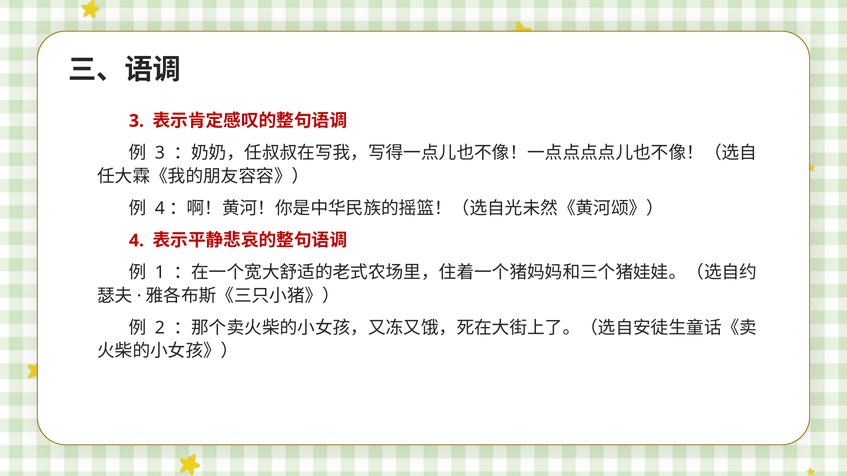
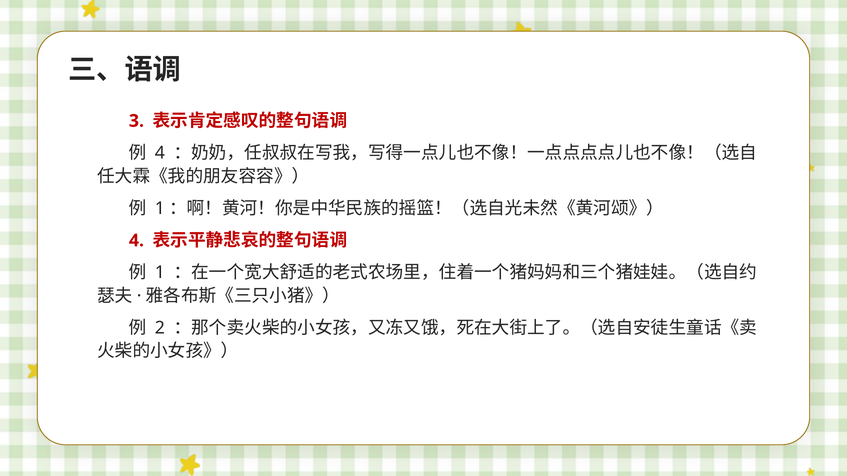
3: 3 -> 4 (160, 153)
4: 4 -> 1 (160, 209)
